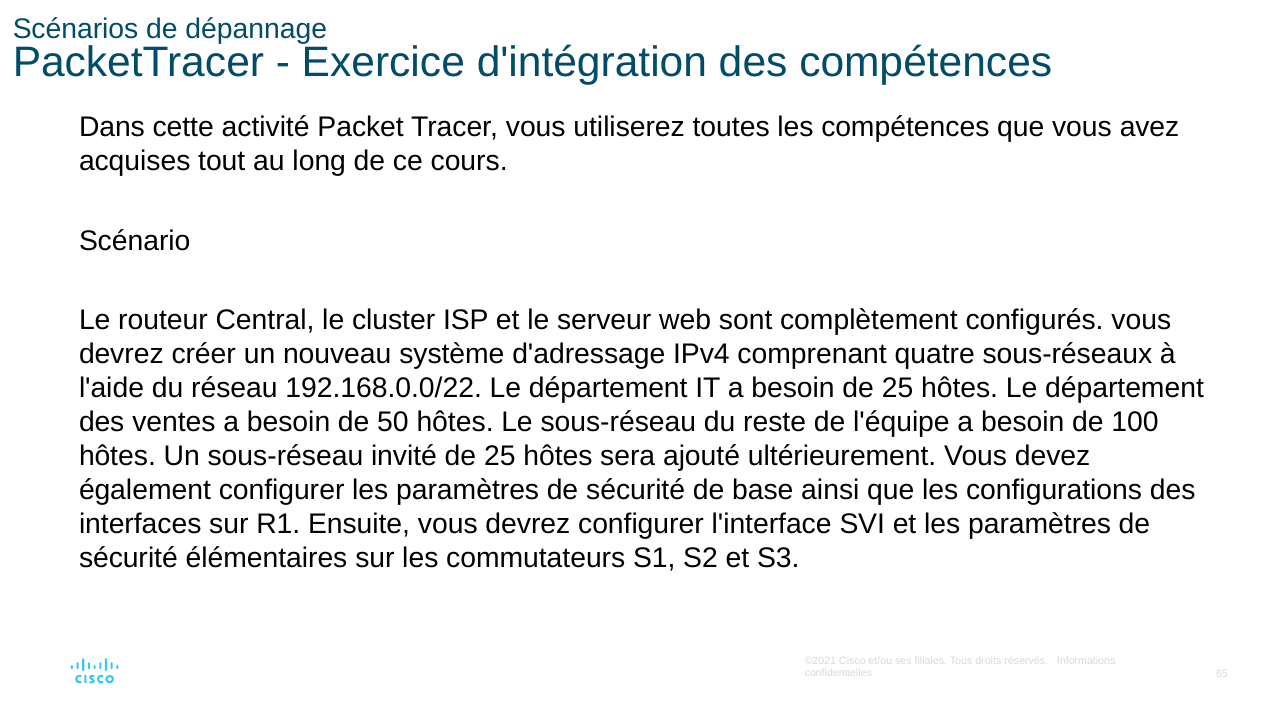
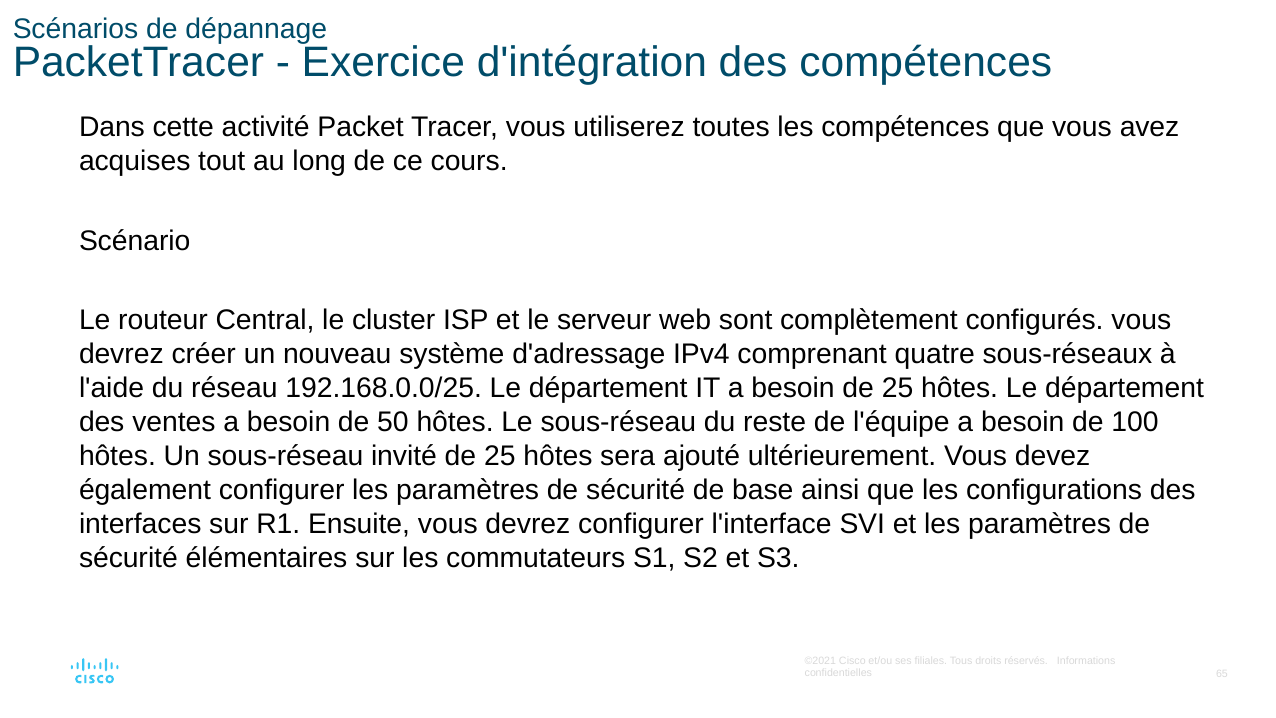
192.168.0.0/22: 192.168.0.0/22 -> 192.168.0.0/25 (384, 388)
